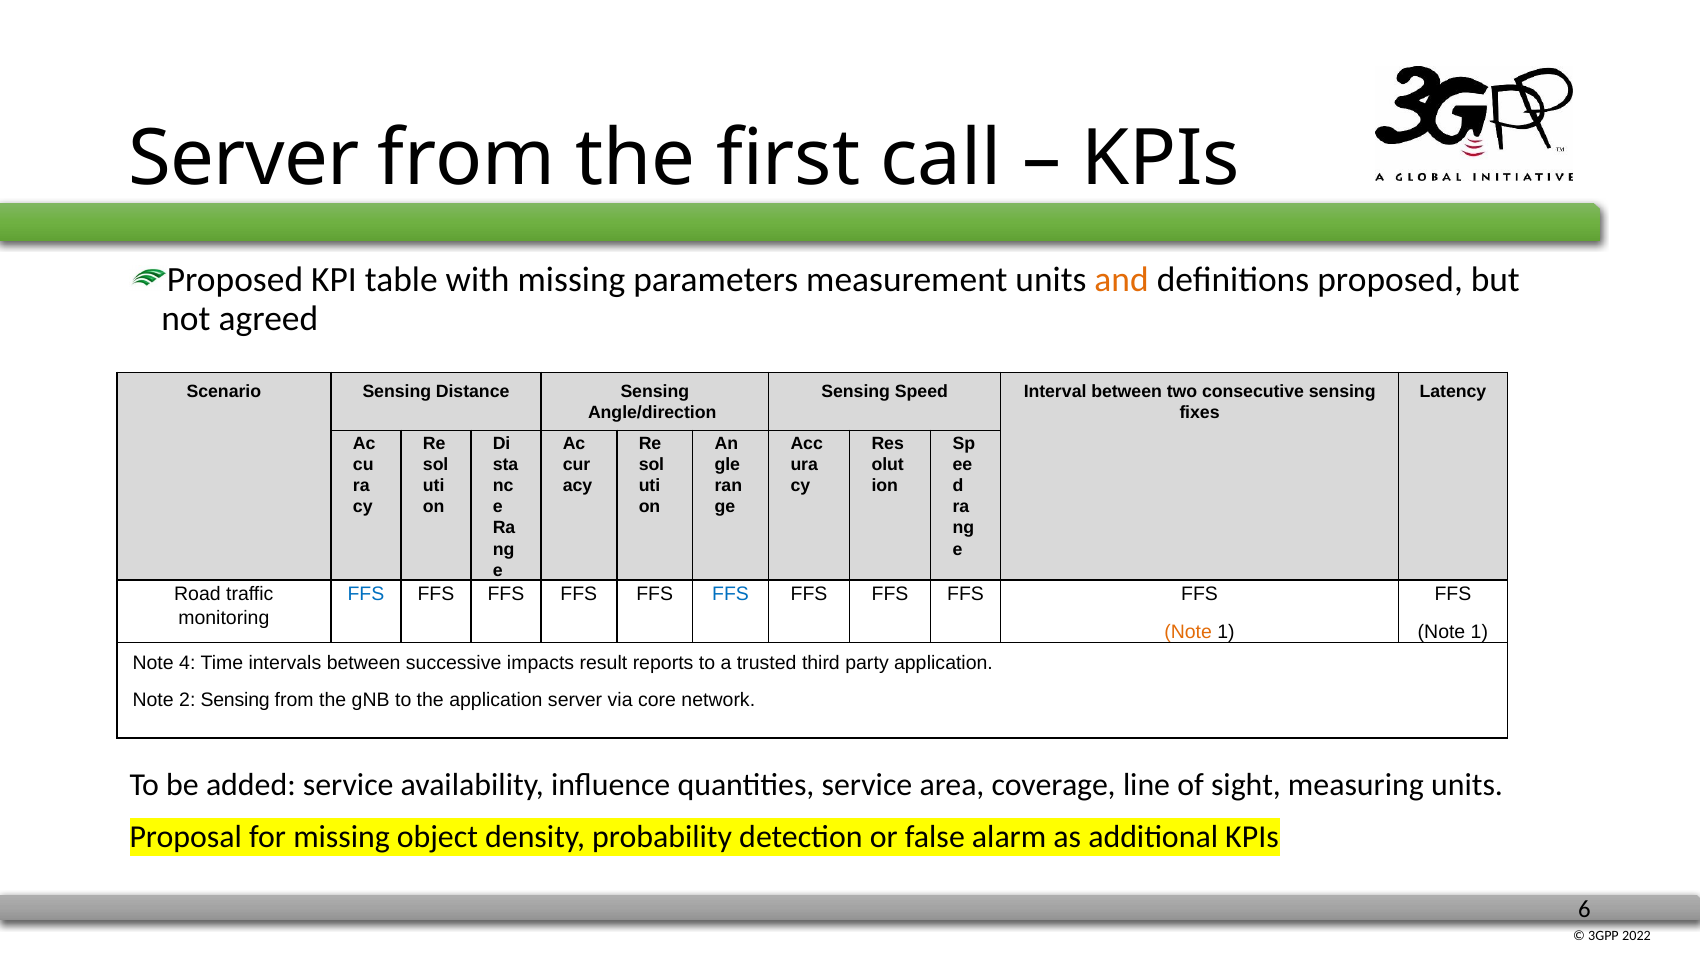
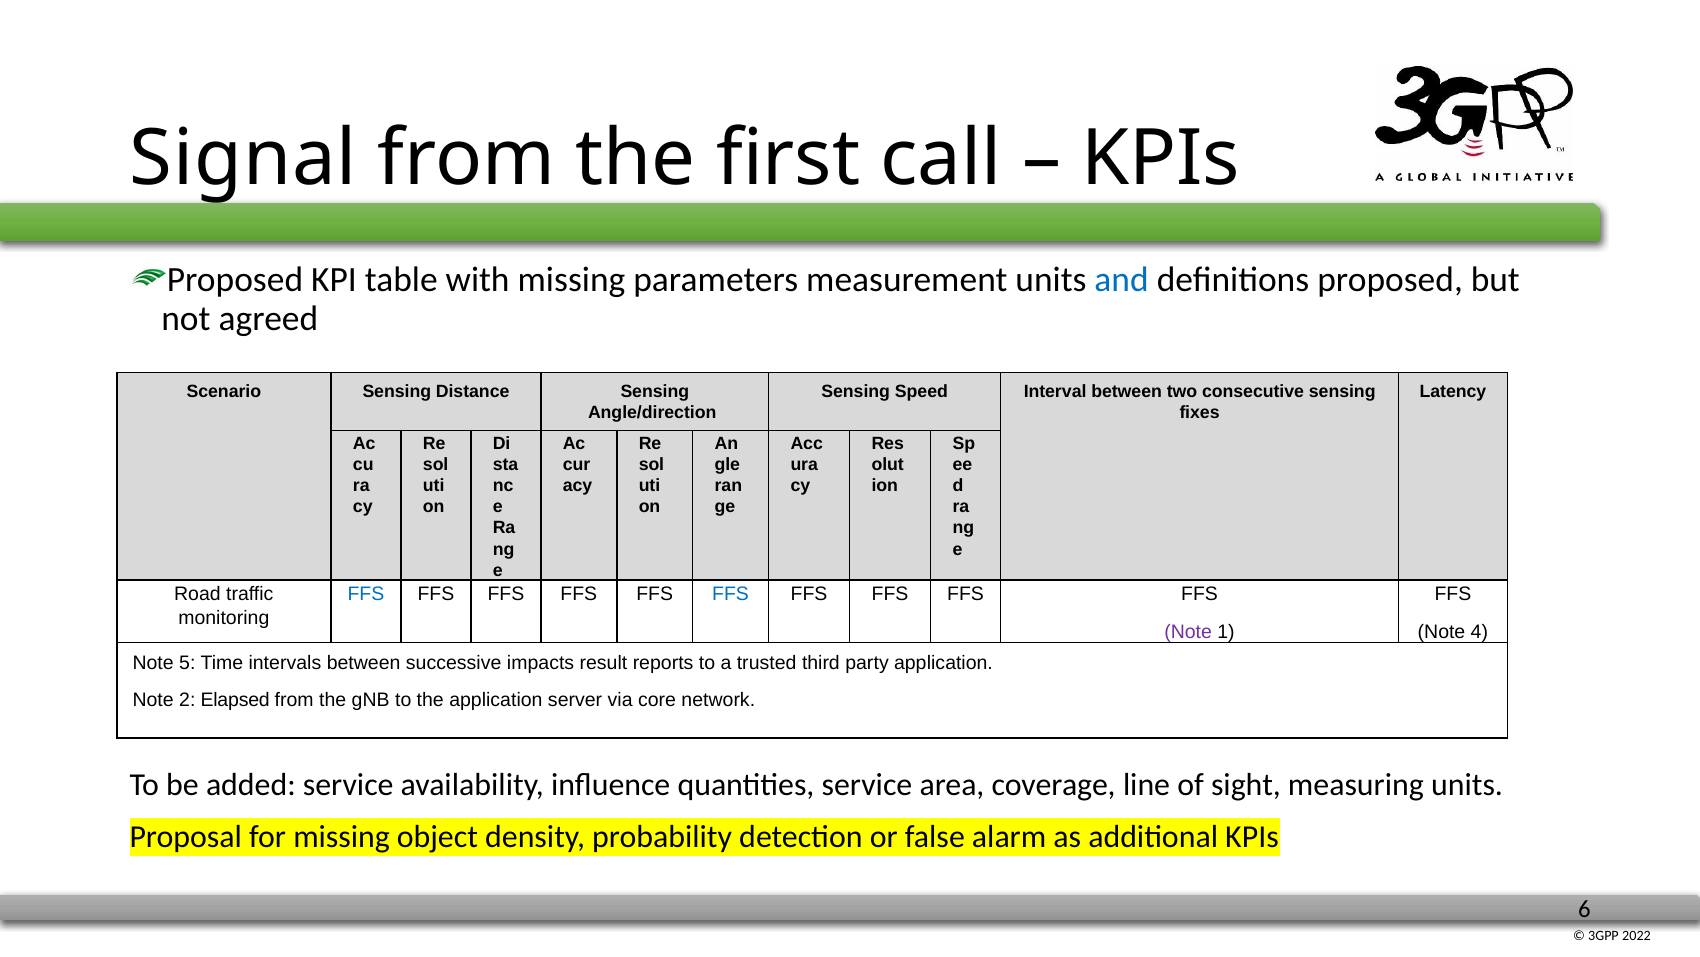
Server: Server -> Signal (243, 158)
and colour: orange -> blue (1122, 280)
Note colour: orange -> purple (1188, 631)
1: 1 -> 4 (1479, 631)
4: 4 -> 5 (187, 662)
2 Sensing: Sensing -> Elapsed (235, 700)
